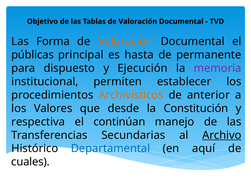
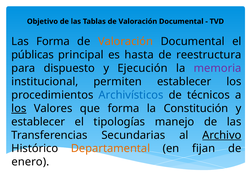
permanente: permanente -> reestructura (209, 55)
Archivísticos colour: orange -> blue (131, 95)
anterior: anterior -> técnicos (208, 95)
los underline: none -> present (19, 109)
que desde: desde -> forma (123, 109)
respectiva: respectiva -> establecer (38, 122)
continúan: continúan -> tipologías (119, 122)
Departamental colour: blue -> orange (110, 149)
aquí: aquí -> fijan (204, 149)
cuales: cuales -> enero (30, 162)
